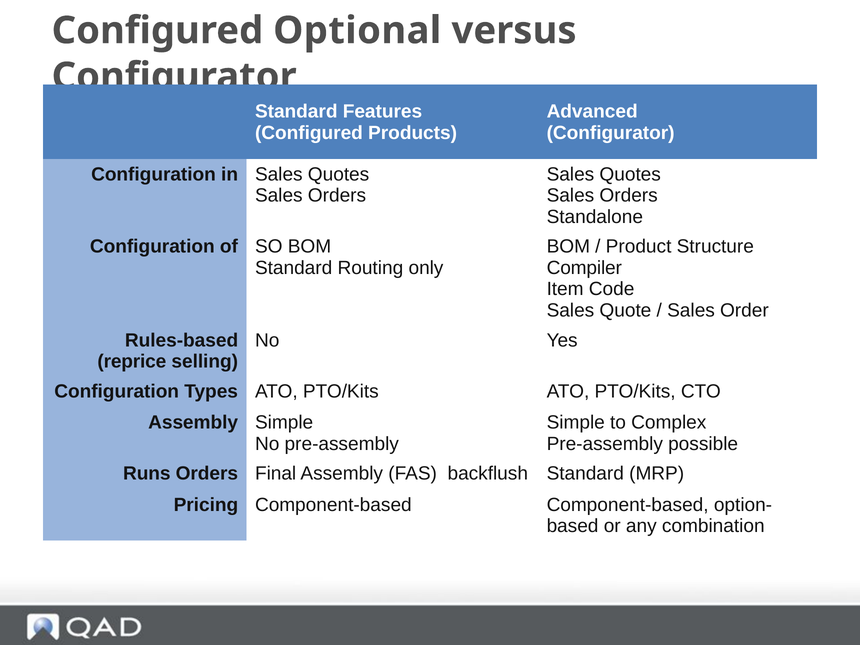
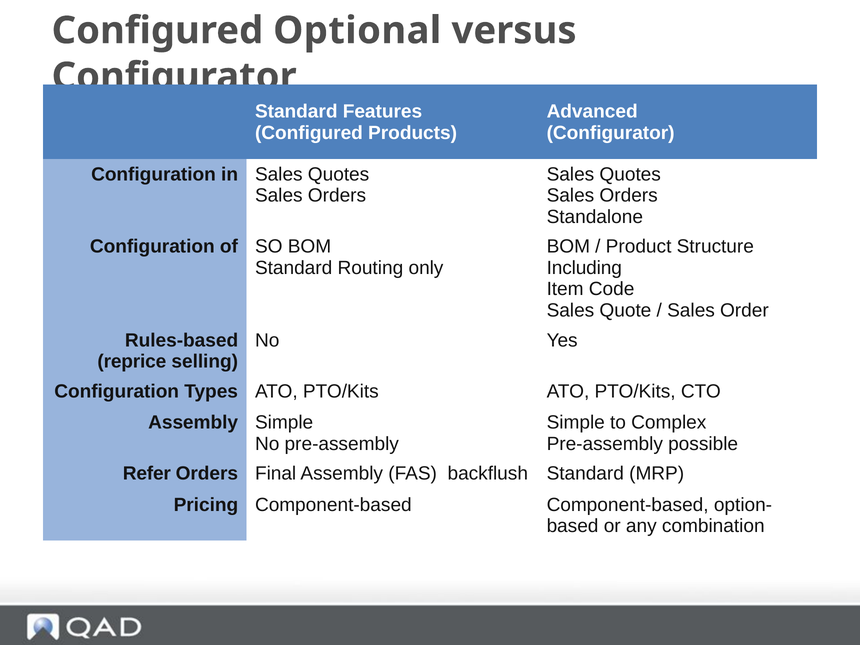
Compiler: Compiler -> Including (584, 268)
Runs: Runs -> Refer (147, 474)
